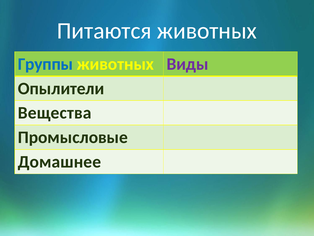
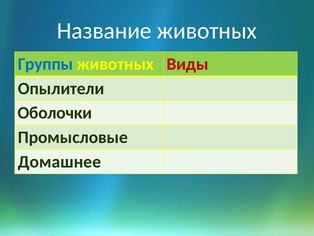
Питаются: Питаются -> Название (104, 31)
Виды colour: purple -> red (188, 64)
Вещества: Вещества -> Оболочки (55, 113)
